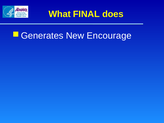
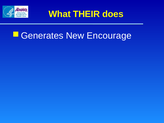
FINAL: FINAL -> THEIR (86, 14)
